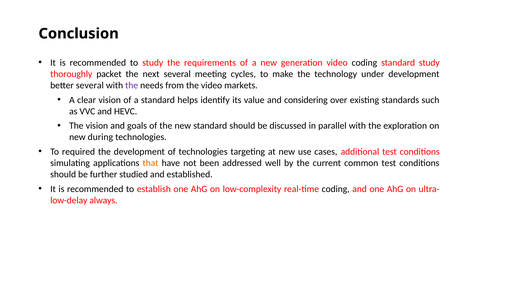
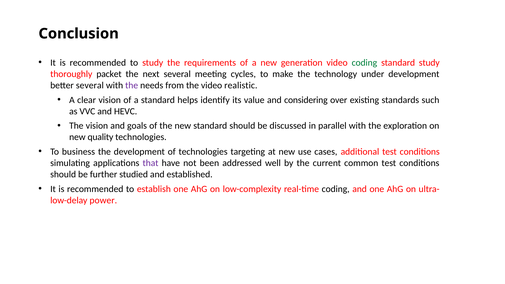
coding colour: black -> green (364, 63)
markets: markets -> realistic (241, 85)
during: during -> quality (100, 137)
required: required -> business (78, 152)
that colour: orange -> purple (151, 163)
always: always -> power (103, 200)
